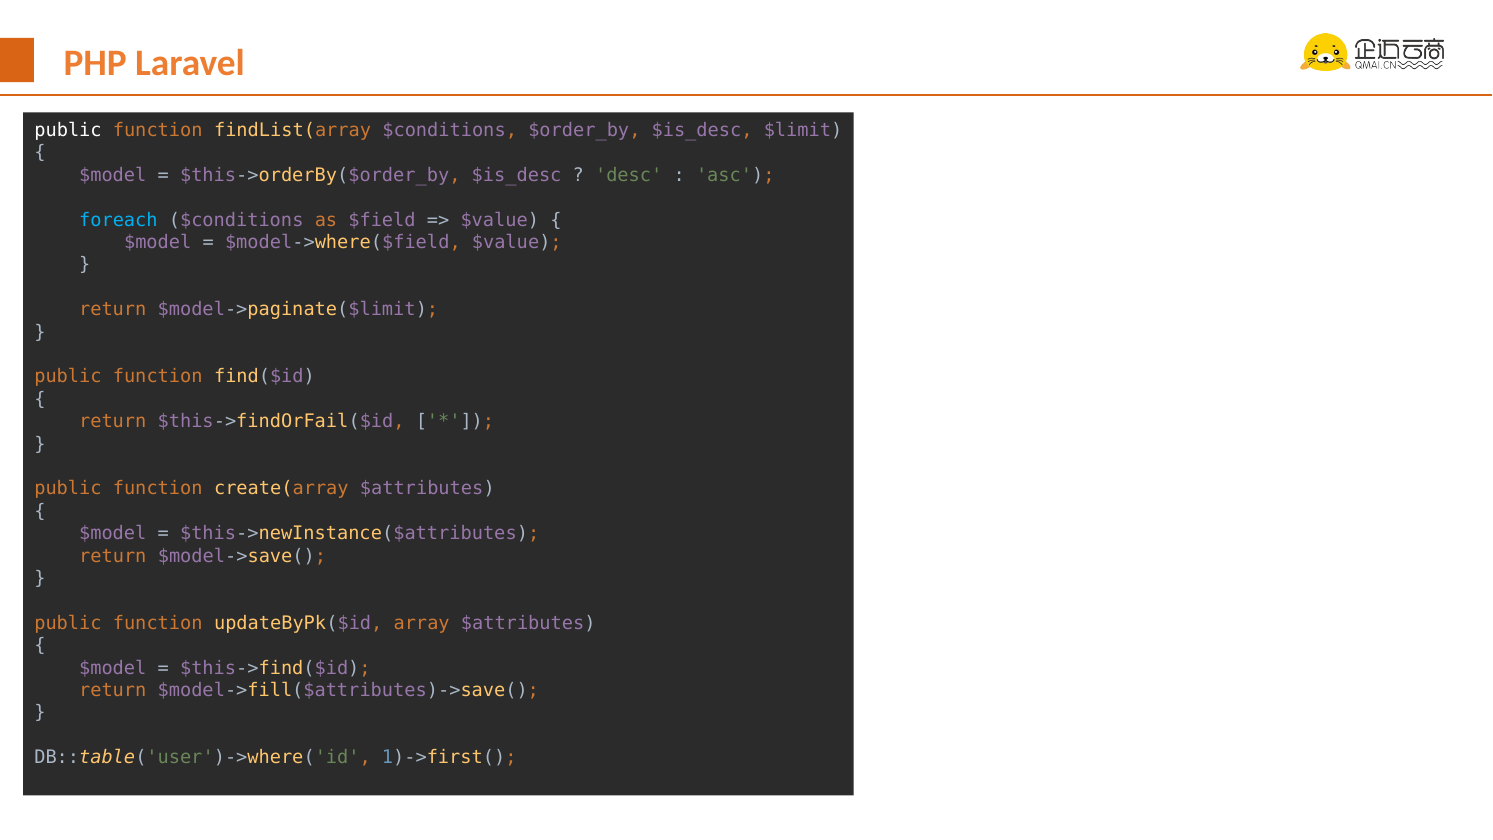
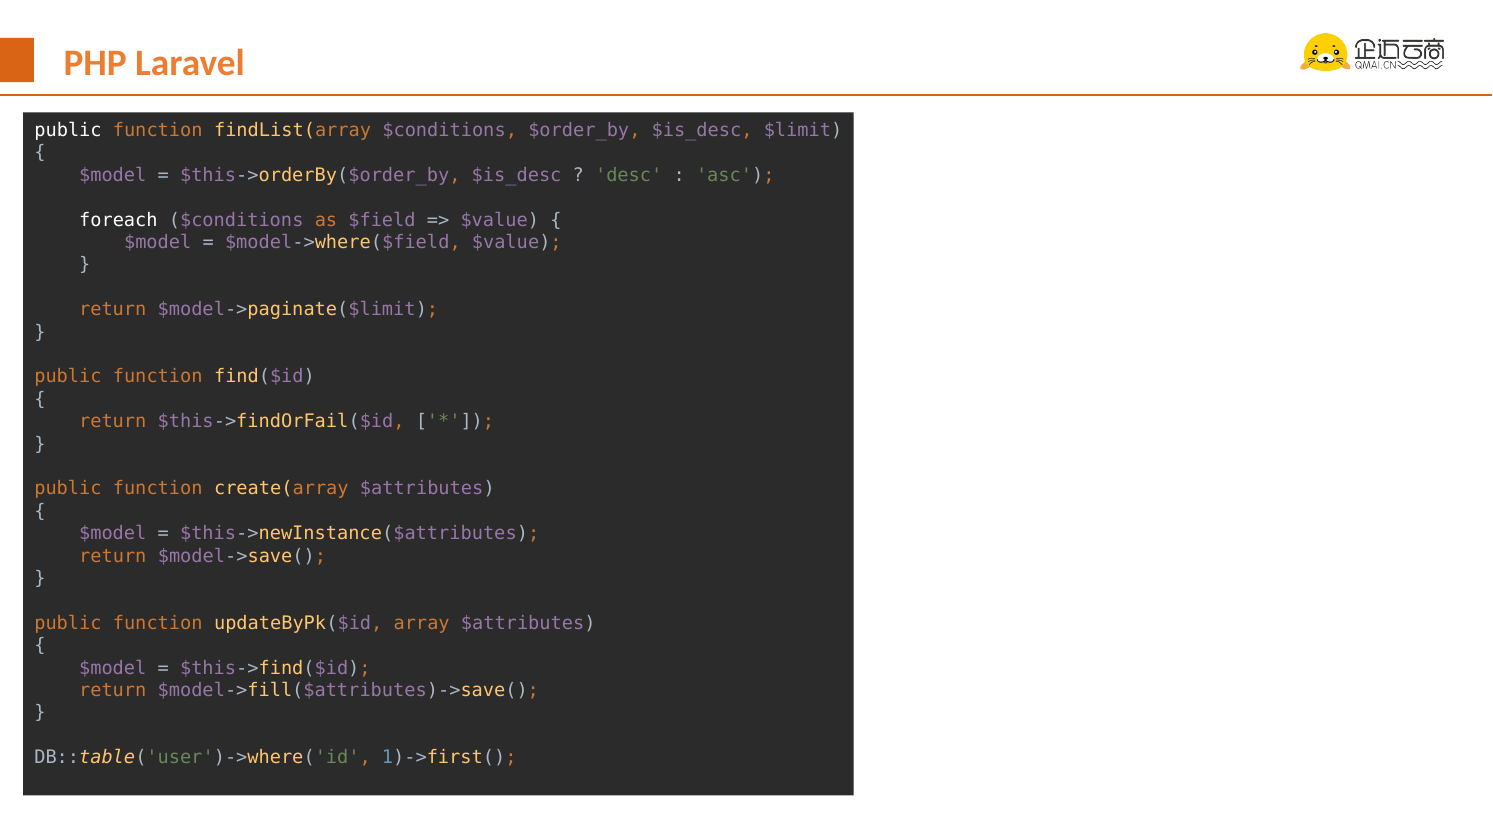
foreach colour: light blue -> white (118, 220)
